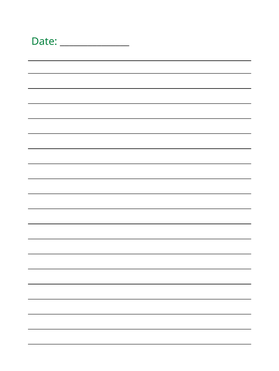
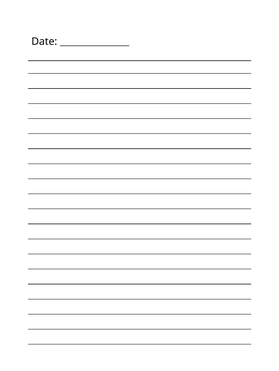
Date colour: green -> black (44, 42)
